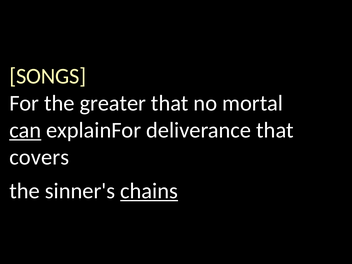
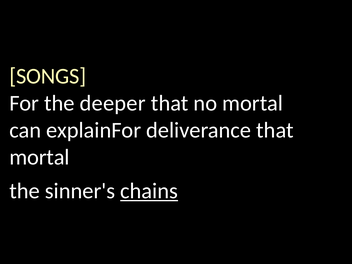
greater: greater -> deeper (113, 103)
can underline: present -> none (25, 130)
covers: covers -> mortal (39, 157)
